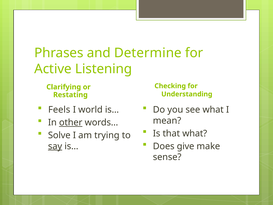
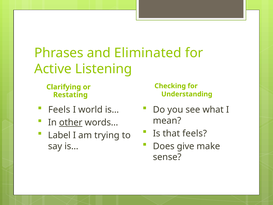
Determine: Determine -> Eliminated (148, 53)
that what: what -> feels (195, 133)
Solve: Solve -> Label (59, 135)
say underline: present -> none (55, 146)
